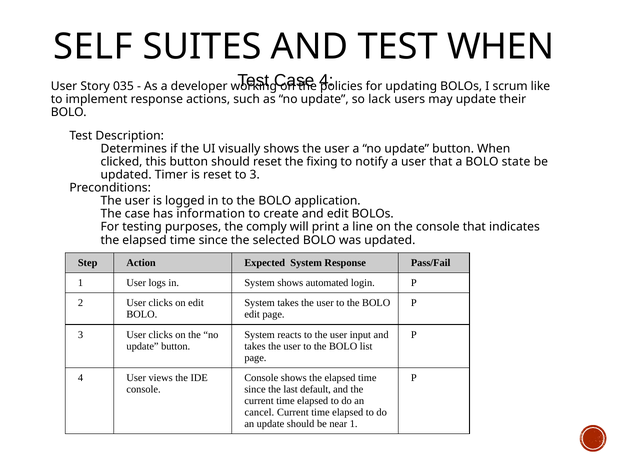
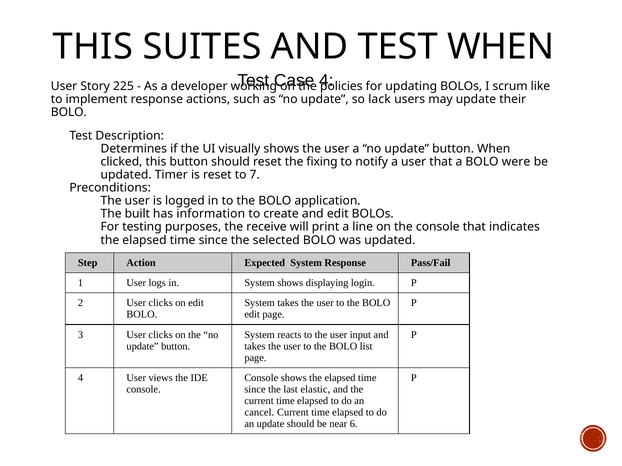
SELF: SELF -> THIS (93, 47)
035: 035 -> 225 (123, 86)
state: state -> were (516, 162)
to 3: 3 -> 7 (255, 175)
The case: case -> built (137, 214)
comply: comply -> receive (266, 227)
automated: automated -> displaying (327, 283)
default: default -> elastic (315, 390)
near 1: 1 -> 6 (354, 424)
